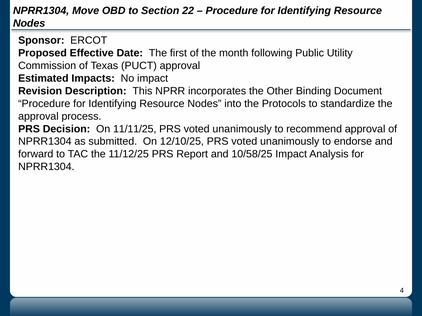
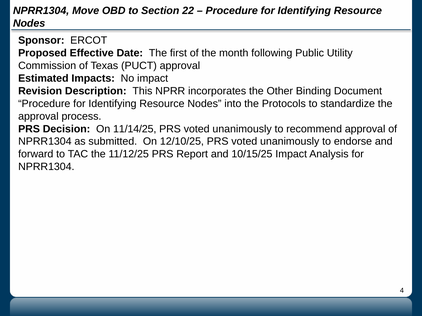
11/11/25: 11/11/25 -> 11/14/25 (135, 129)
10/58/25: 10/58/25 -> 10/15/25 (252, 154)
